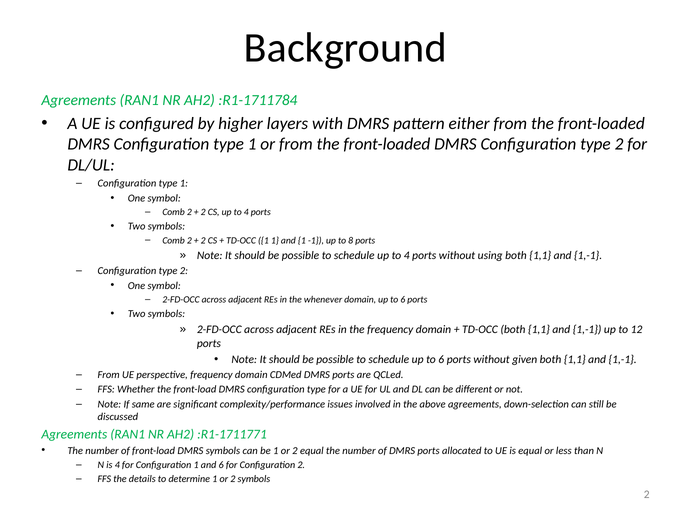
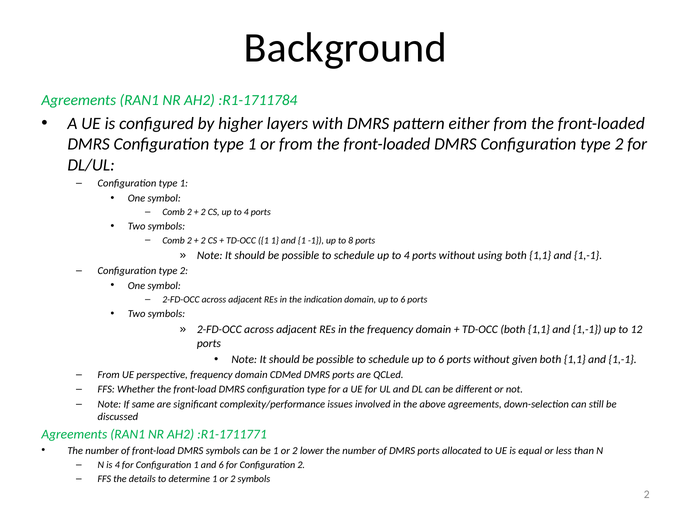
whenever: whenever -> indication (323, 300)
2 equal: equal -> lower (312, 451)
